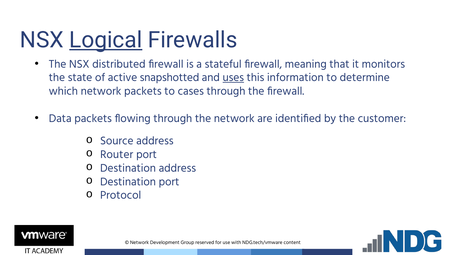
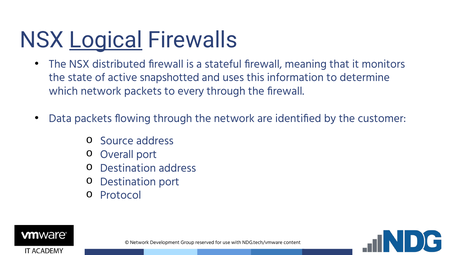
uses underline: present -> none (233, 77)
cases: cases -> every (191, 91)
Router: Router -> Overall (117, 154)
